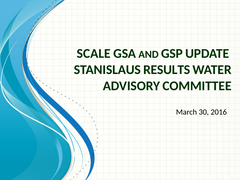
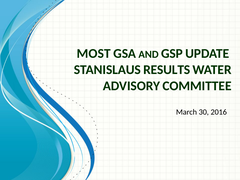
SCALE: SCALE -> MOST (94, 53)
